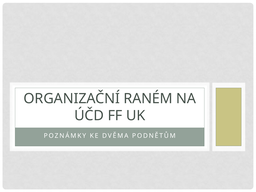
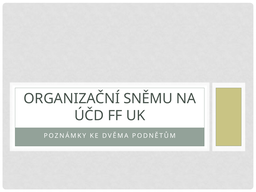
RANÉM: RANÉM -> SNĚMU (148, 99)
